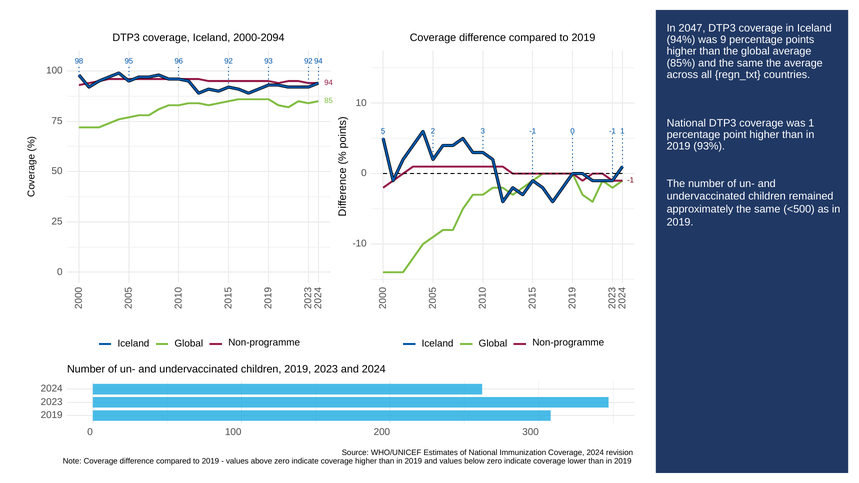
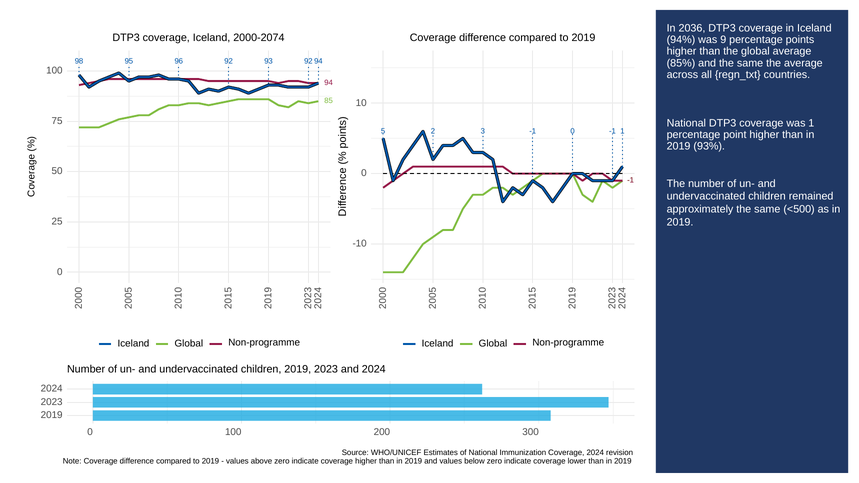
2047: 2047 -> 2036 (692, 28)
2000-2094: 2000-2094 -> 2000-2074 (259, 38)
